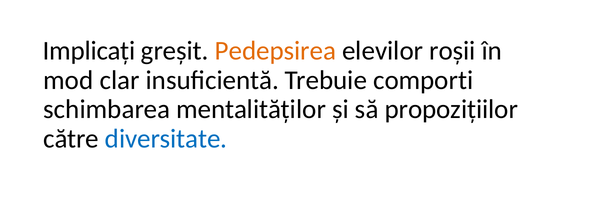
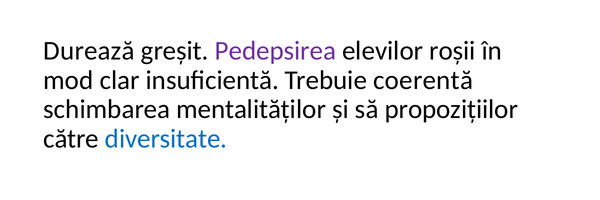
Implicați: Implicați -> Durează (89, 51)
Pedepsirea colour: orange -> purple (275, 51)
comporti: comporti -> coerentă (423, 80)
